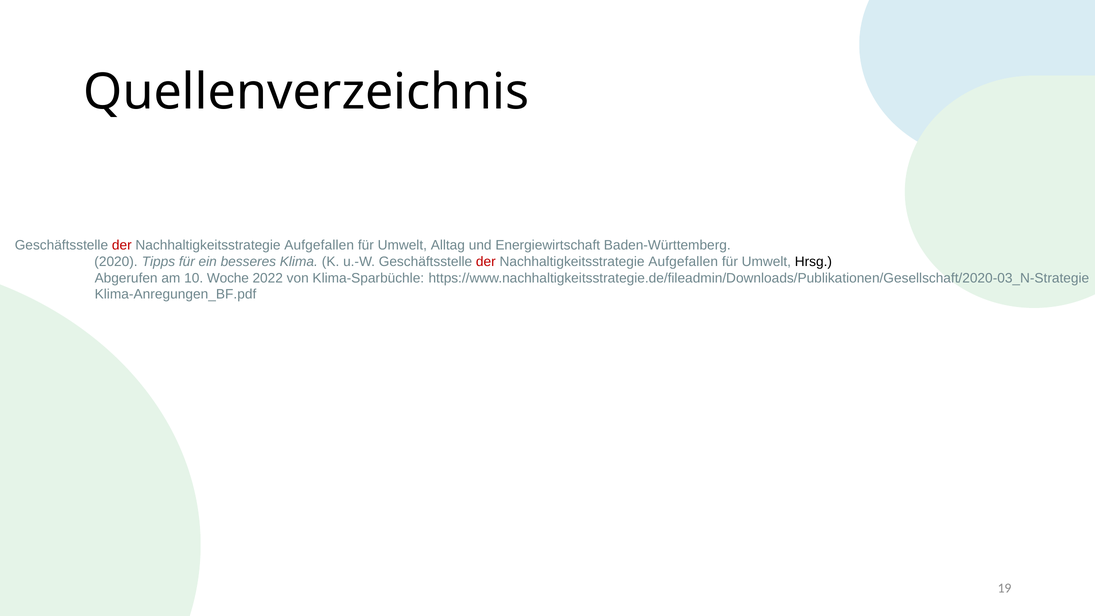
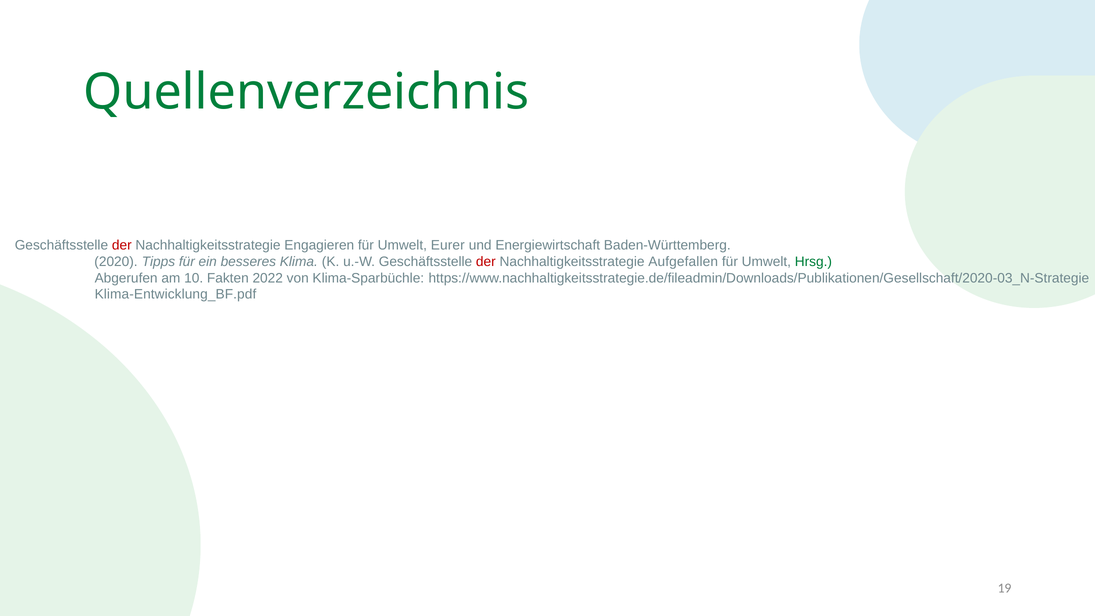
Quellenverzeichnis colour: black -> green (306, 92)
Aufgefallen: Aufgefallen -> Engagieren (319, 245)
Alltag: Alltag -> Eurer (448, 245)
Hrsg colour: black -> green (813, 262)
Woche: Woche -> Fakten (228, 278)
Klima-Anregungen_BF.pdf: Klima-Anregungen_BF.pdf -> Klima-Entwicklung_BF.pdf (175, 294)
